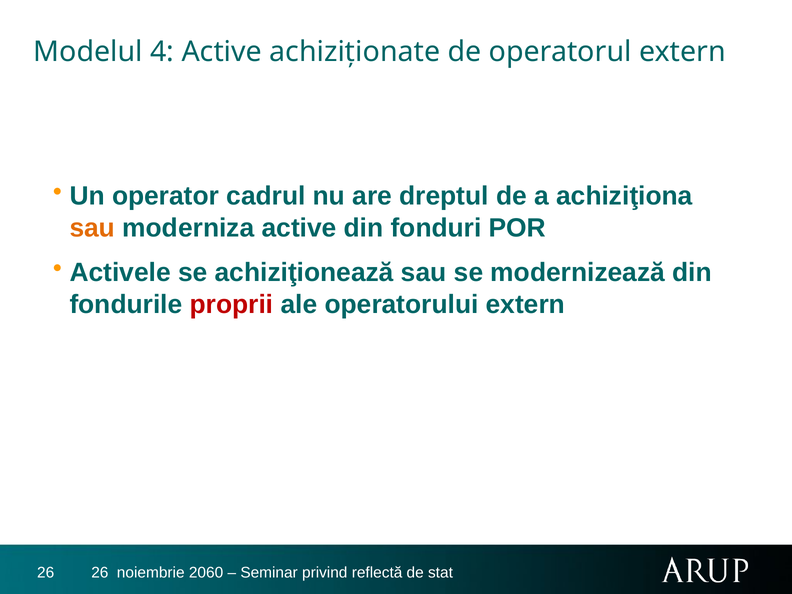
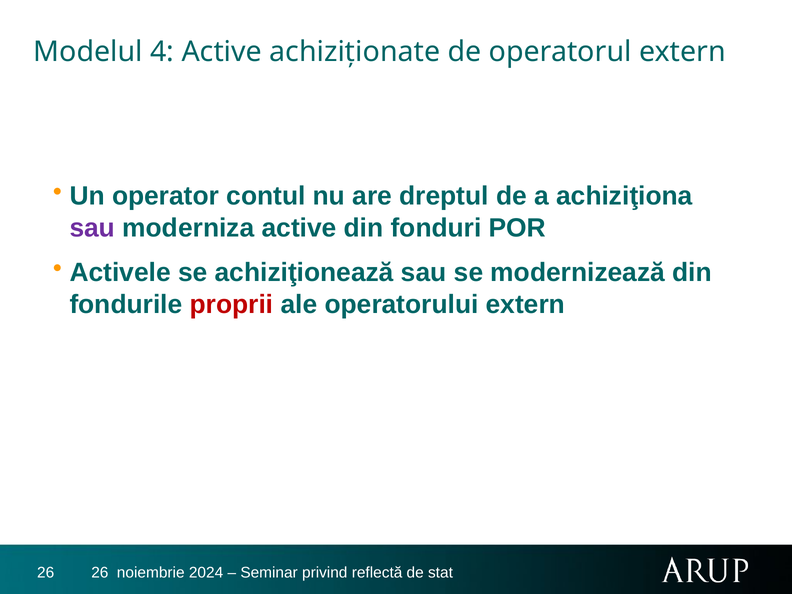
cadrul: cadrul -> contul (266, 196)
sau colour: orange -> purple (92, 228)
2060: 2060 -> 2024 (206, 573)
